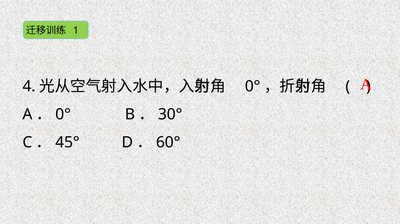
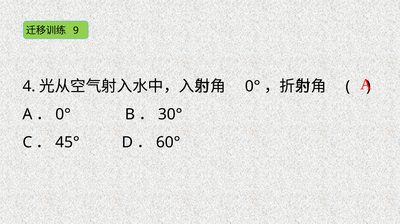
1: 1 -> 9 (76, 31)
